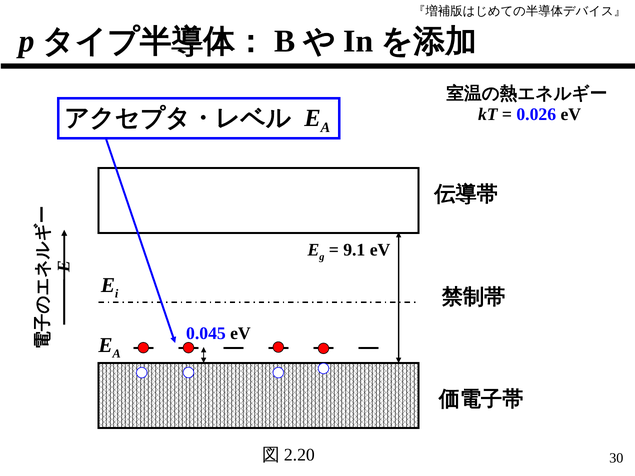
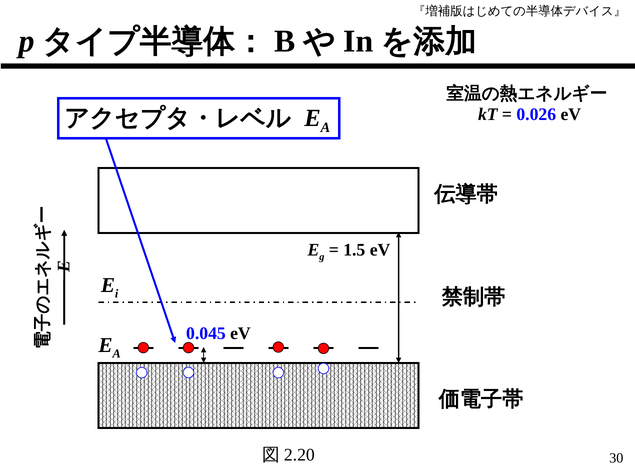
9.1: 9.1 -> 1.5 (354, 250)
